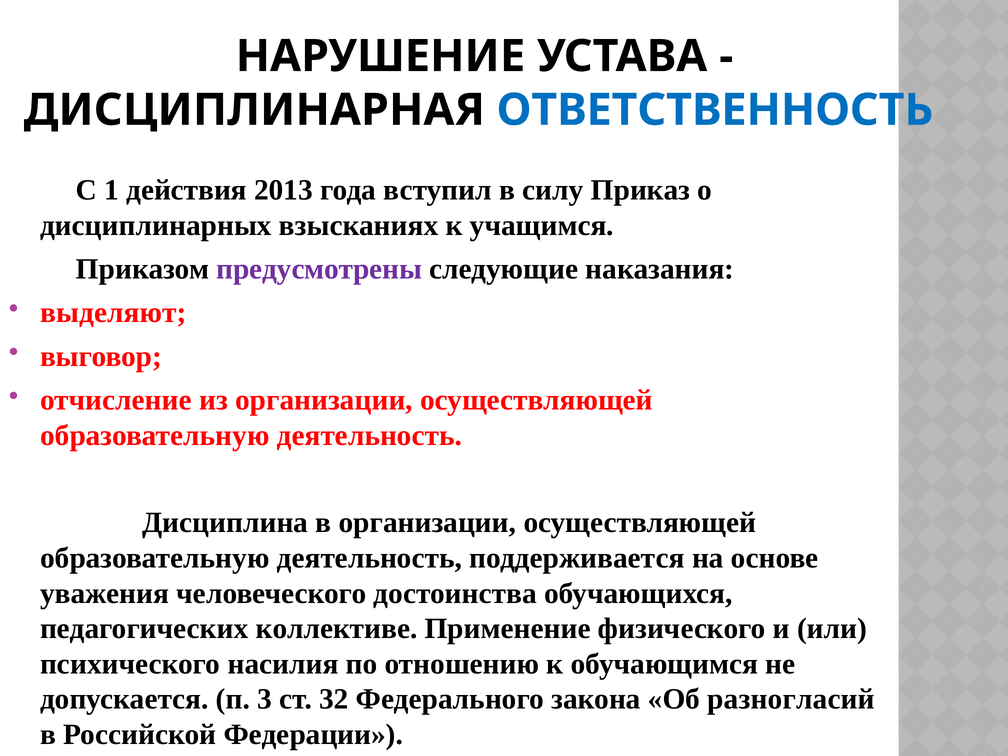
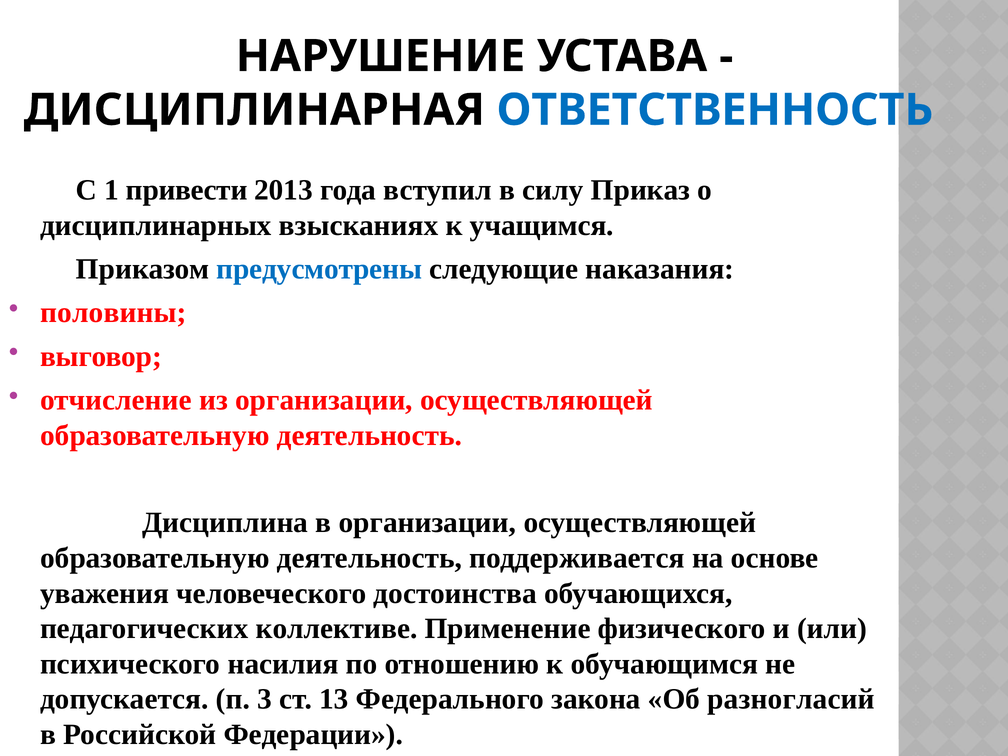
действия: действия -> привести (187, 190)
предусмотрены colour: purple -> blue (319, 269)
выделяют: выделяют -> половины (113, 313)
32: 32 -> 13 (334, 699)
